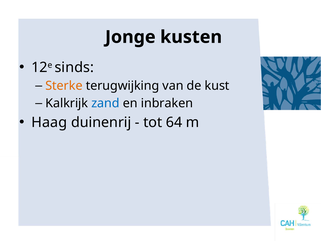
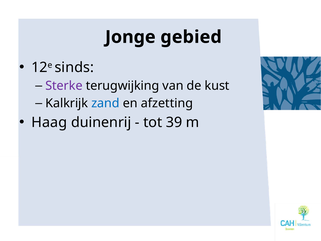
kusten: kusten -> gebied (191, 37)
Sterke colour: orange -> purple (64, 86)
inbraken: inbraken -> afzetting (167, 103)
64: 64 -> 39 (174, 122)
